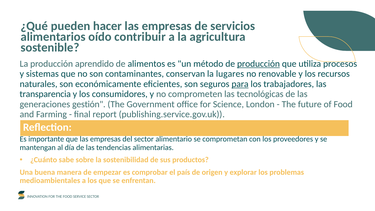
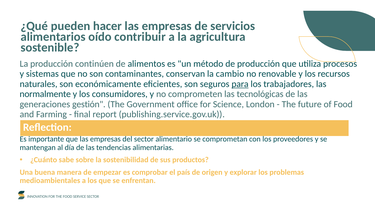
aprendido: aprendido -> continúen (94, 64)
producción underline: present -> none (258, 64)
lugares: lugares -> cambio (230, 74)
transparencia: transparencia -> normalmente (45, 94)
